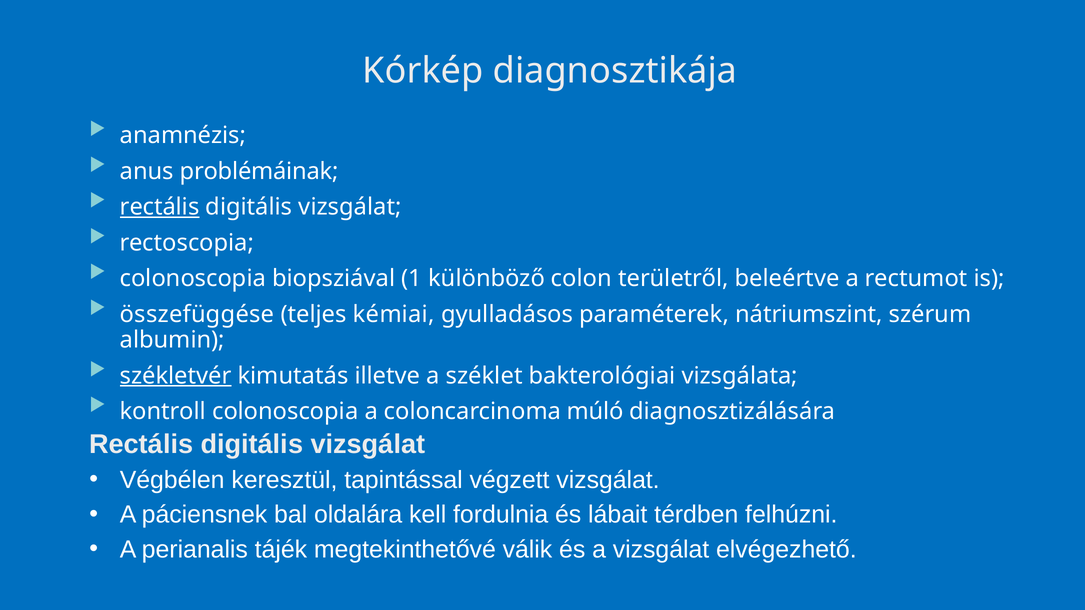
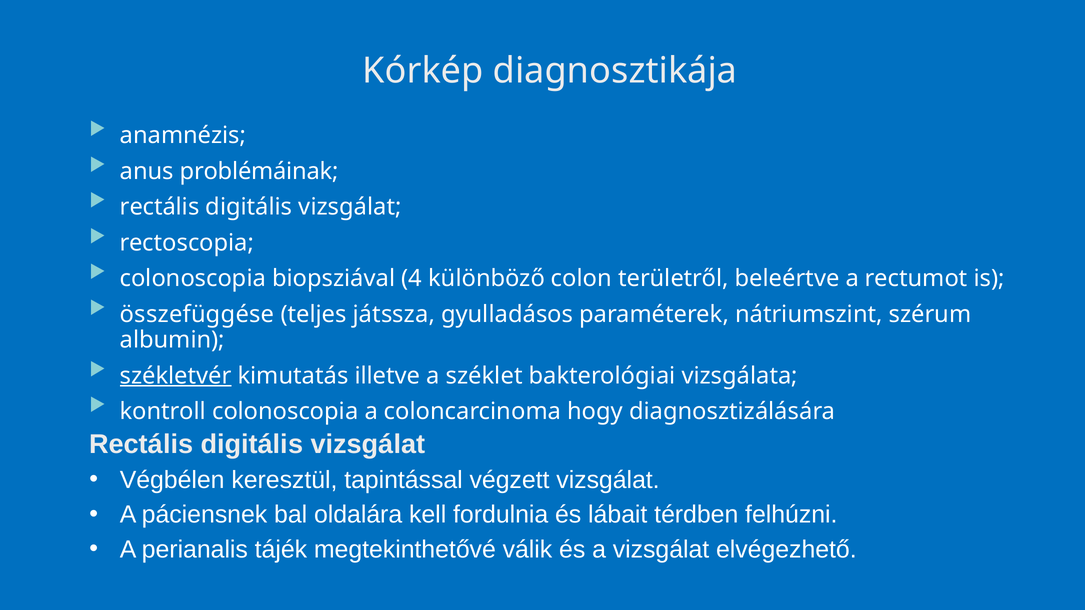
rectális underline: present -> none (160, 207)
1: 1 -> 4 (412, 279)
kémiai: kémiai -> játssza (394, 314)
múló: múló -> hogy (595, 412)
